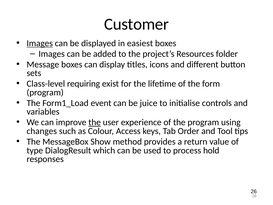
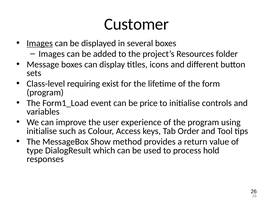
easiest: easiest -> several (140, 43)
juice: juice -> price (149, 103)
the underline: present -> none (95, 122)
changes: changes -> initialise (42, 131)
